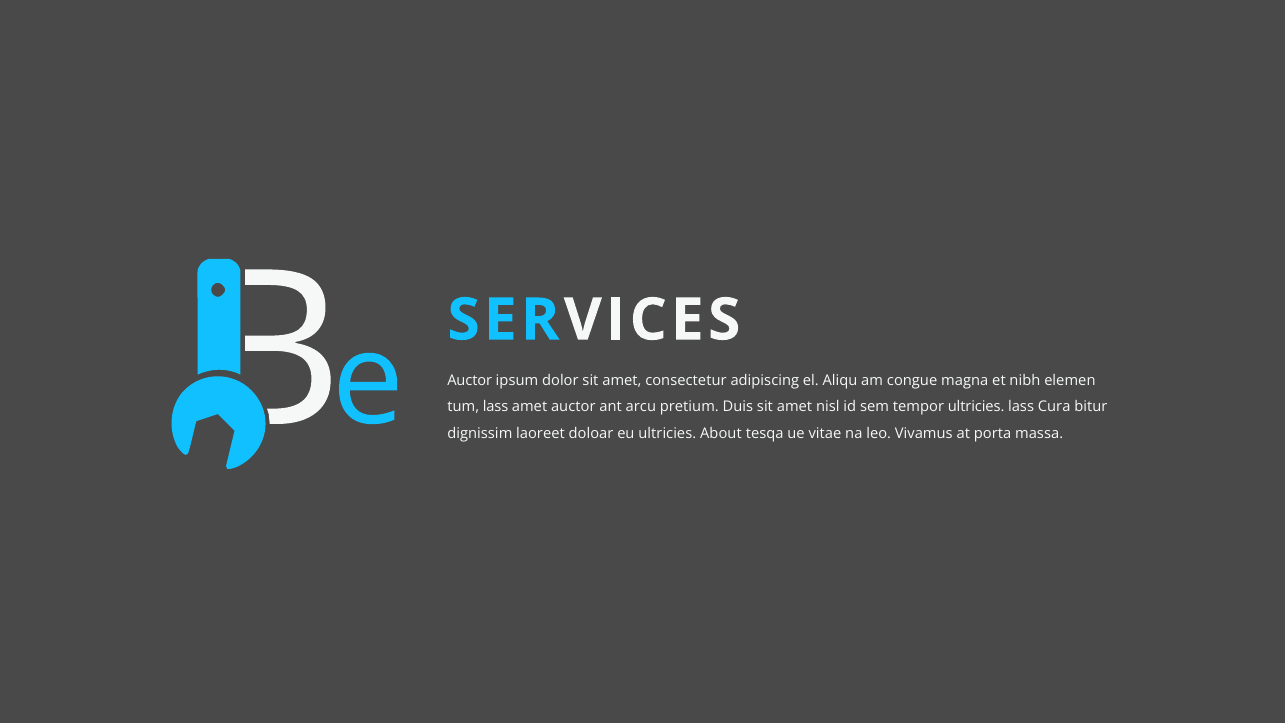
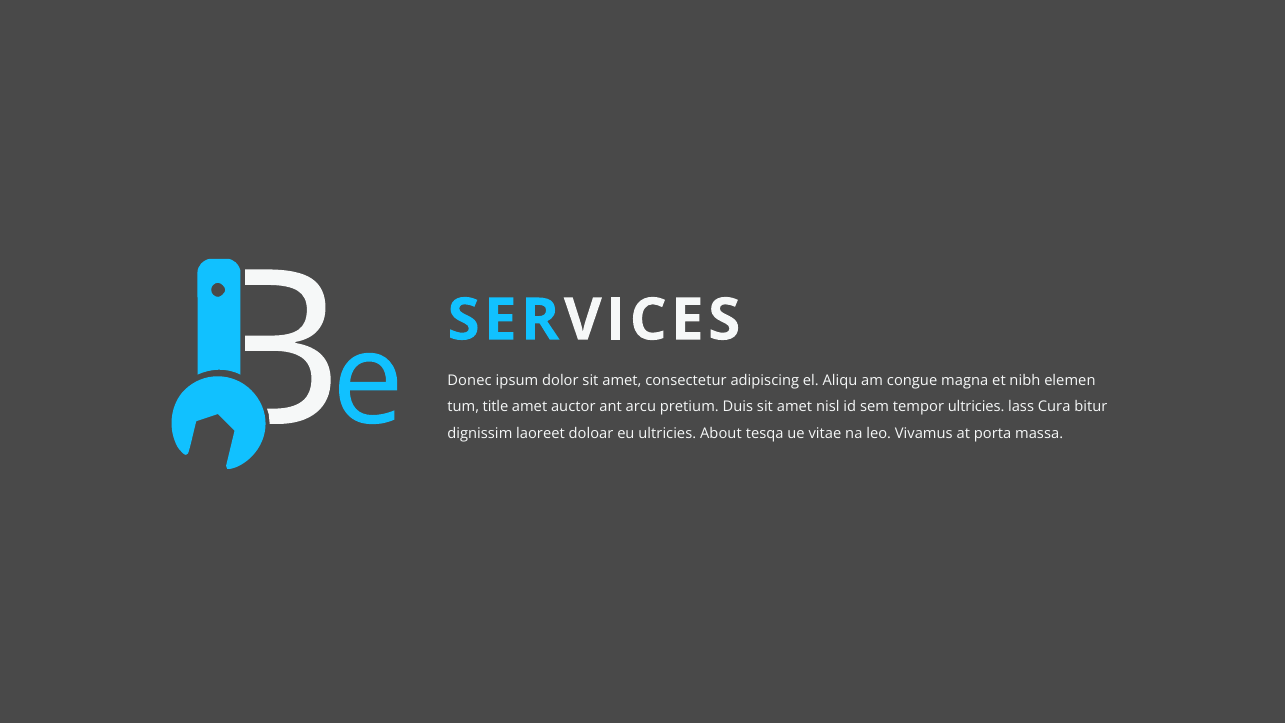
Auctor: Auctor -> Donec (470, 380)
tum lass: lass -> title (496, 407)
